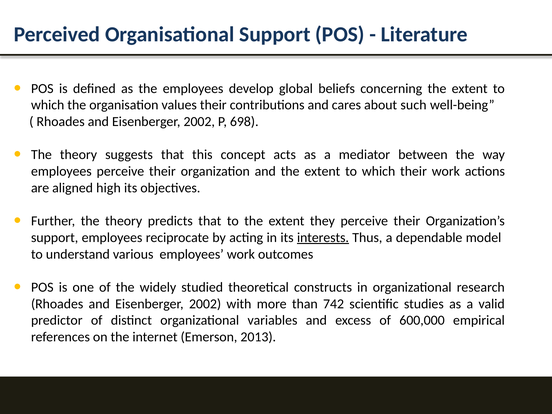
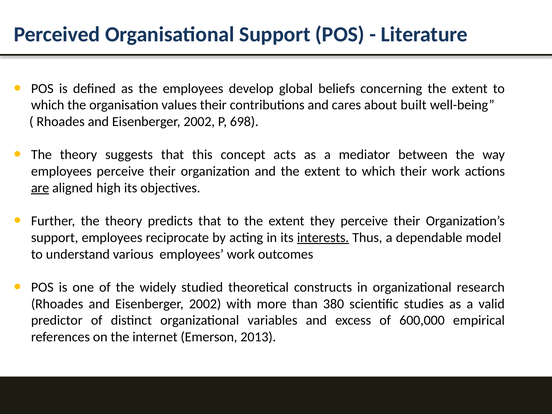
such: such -> built (414, 105)
are underline: none -> present (40, 188)
742: 742 -> 380 (334, 304)
